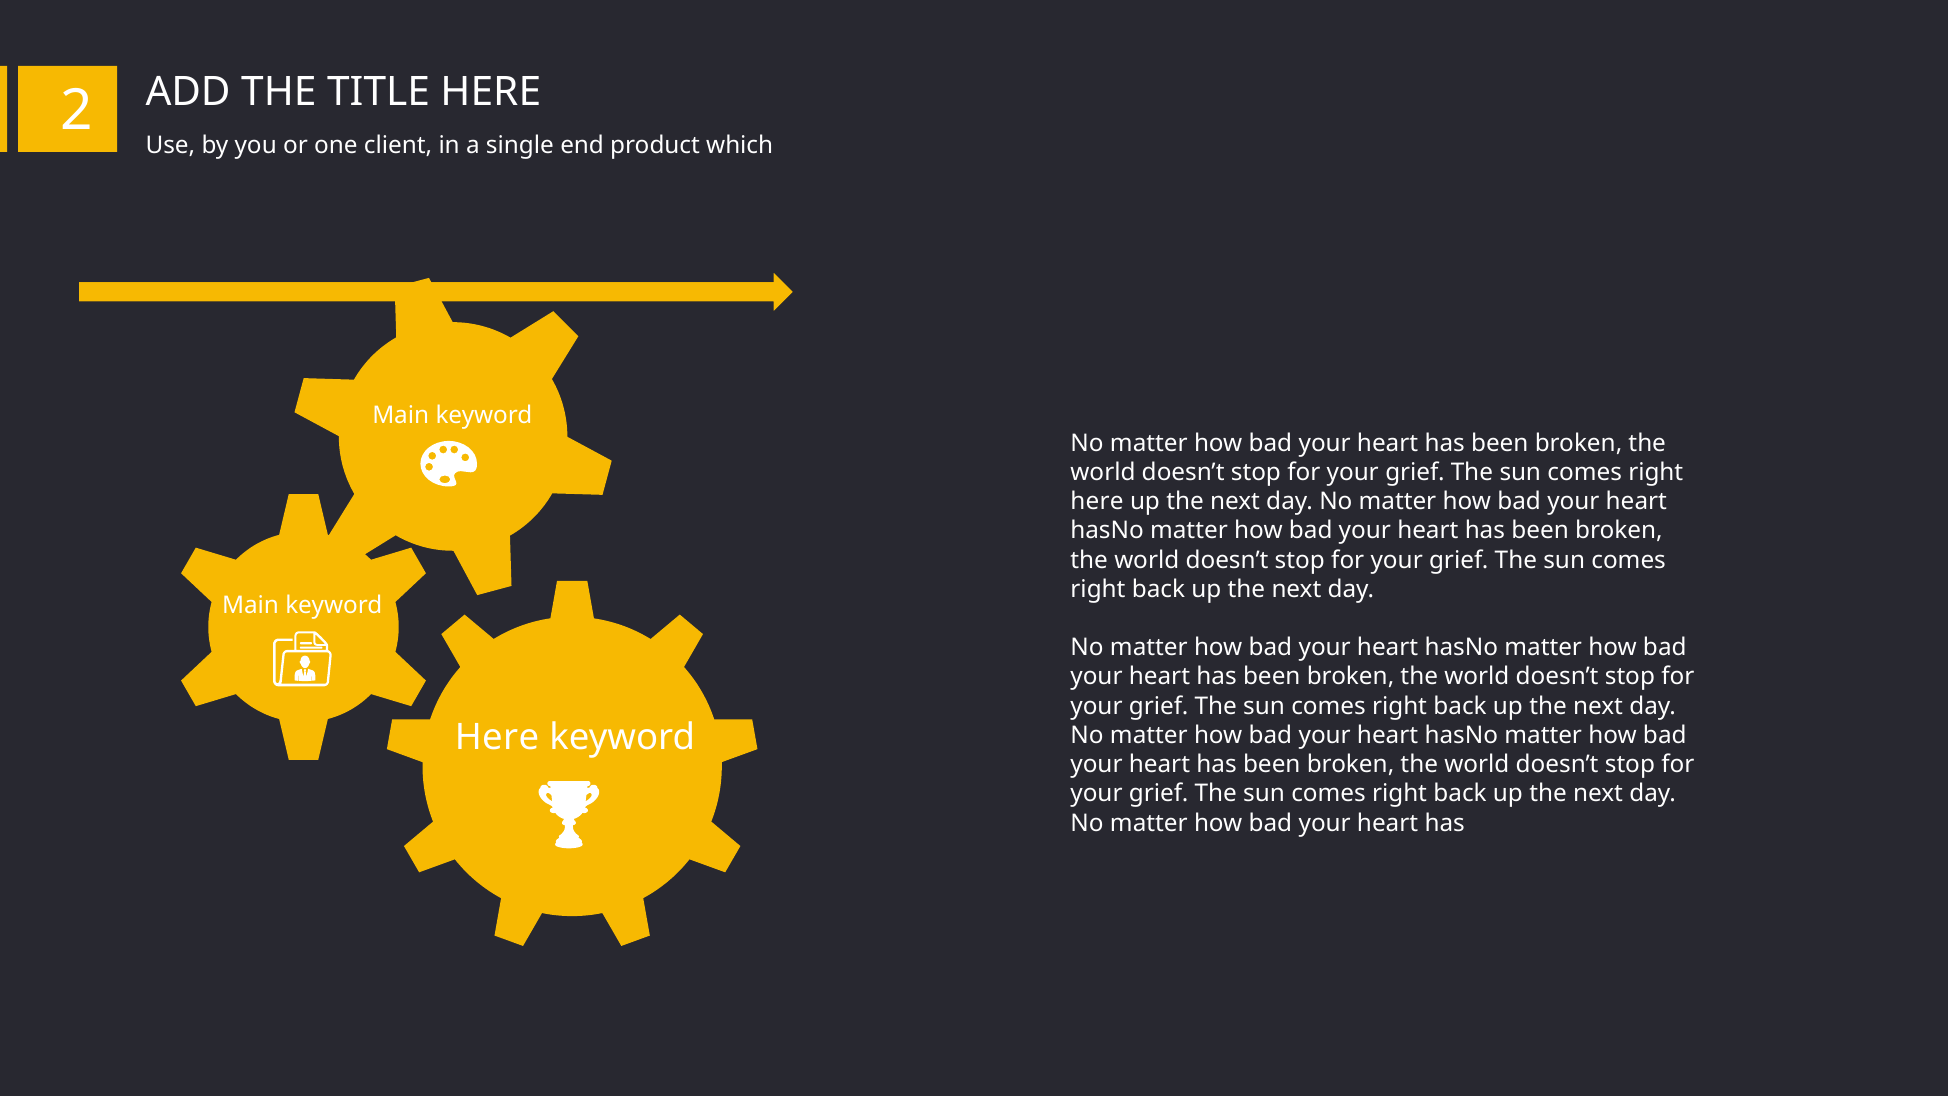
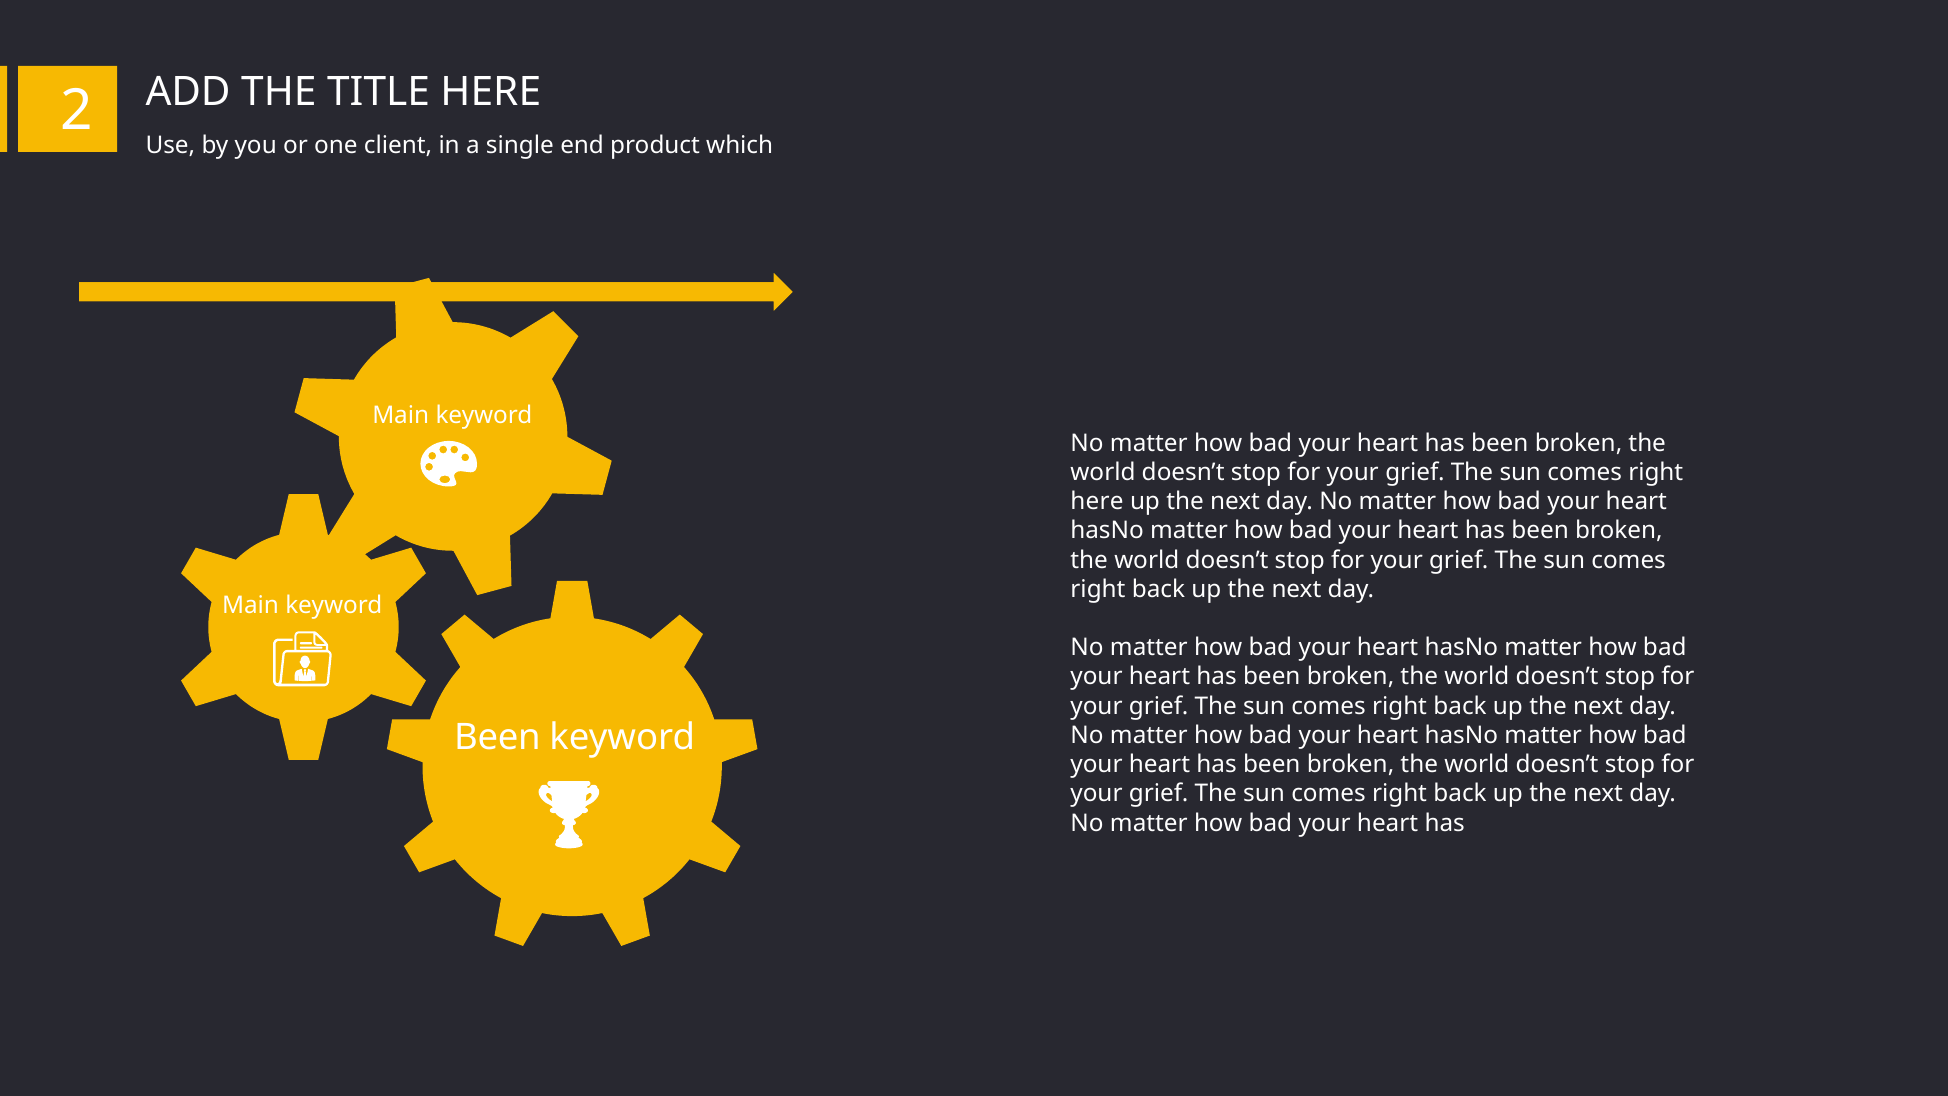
Here: Here -> Been (497, 737)
